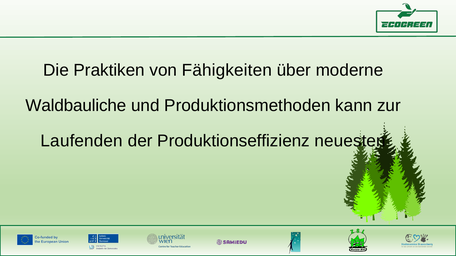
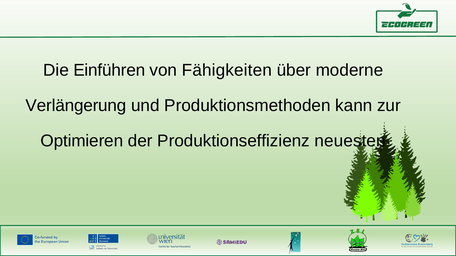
Praktiken: Praktiken -> Einführen (109, 70)
Waldbauliche: Waldbauliche -> Verlängerung (76, 106)
Laufenden: Laufenden -> Optimieren (82, 141)
